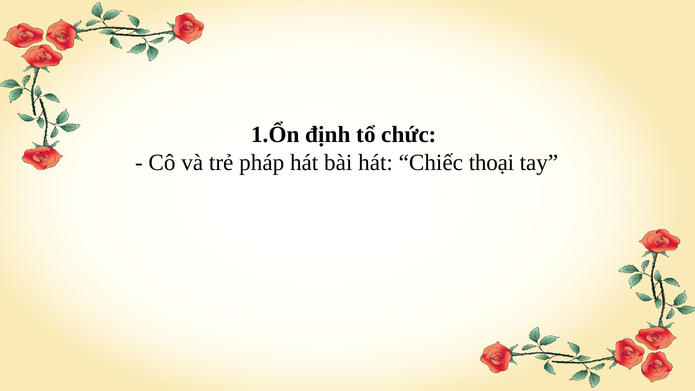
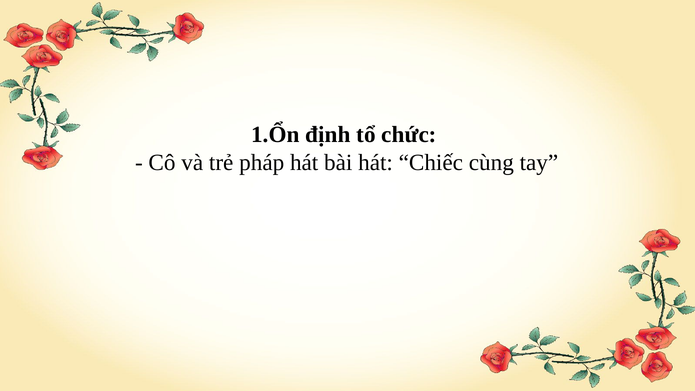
thoại: thoại -> cùng (491, 162)
